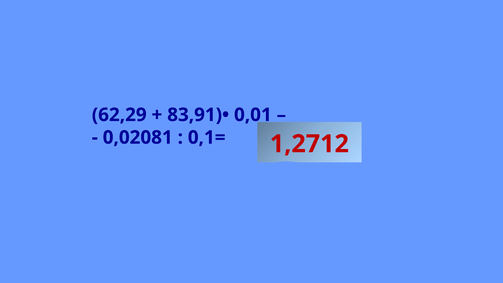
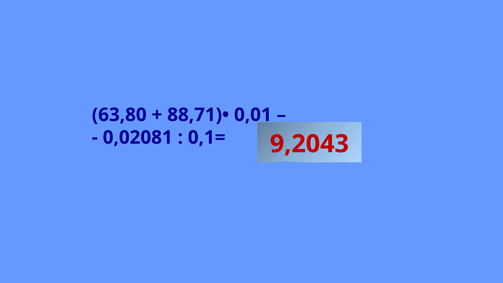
62,29: 62,29 -> 63,80 (119, 115)
83,91)•: 83,91)• -> 88,71)• (198, 115)
1,2712: 1,2712 -> 9,2043 (309, 144)
